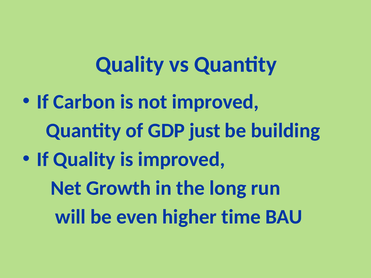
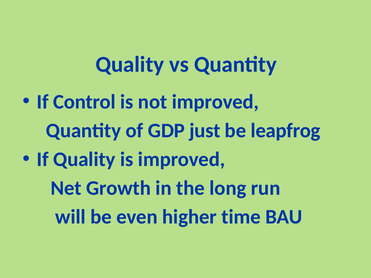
Carbon: Carbon -> Control (84, 102)
building: building -> leapfrog (286, 131)
